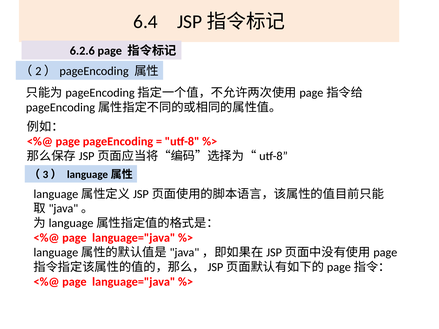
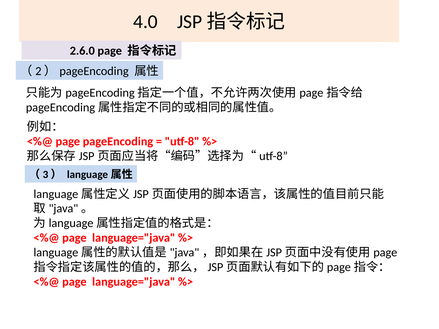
6.4: 6.4 -> 4.0 (145, 22)
6.2.6: 6.2.6 -> 2.6.0 (82, 51)
